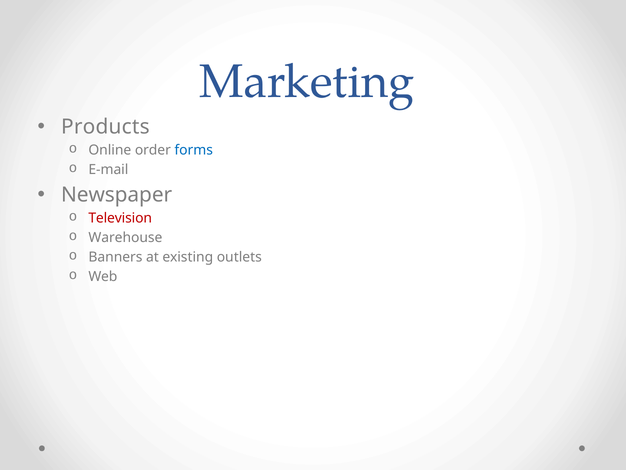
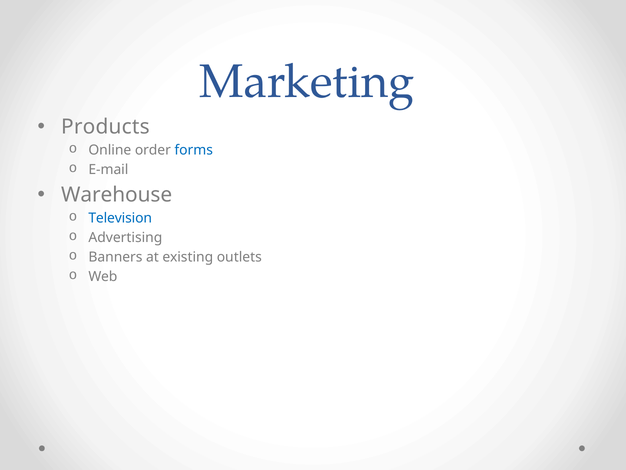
Newspaper: Newspaper -> Warehouse (117, 195)
Television colour: red -> blue (120, 218)
Warehouse: Warehouse -> Advertising (125, 237)
